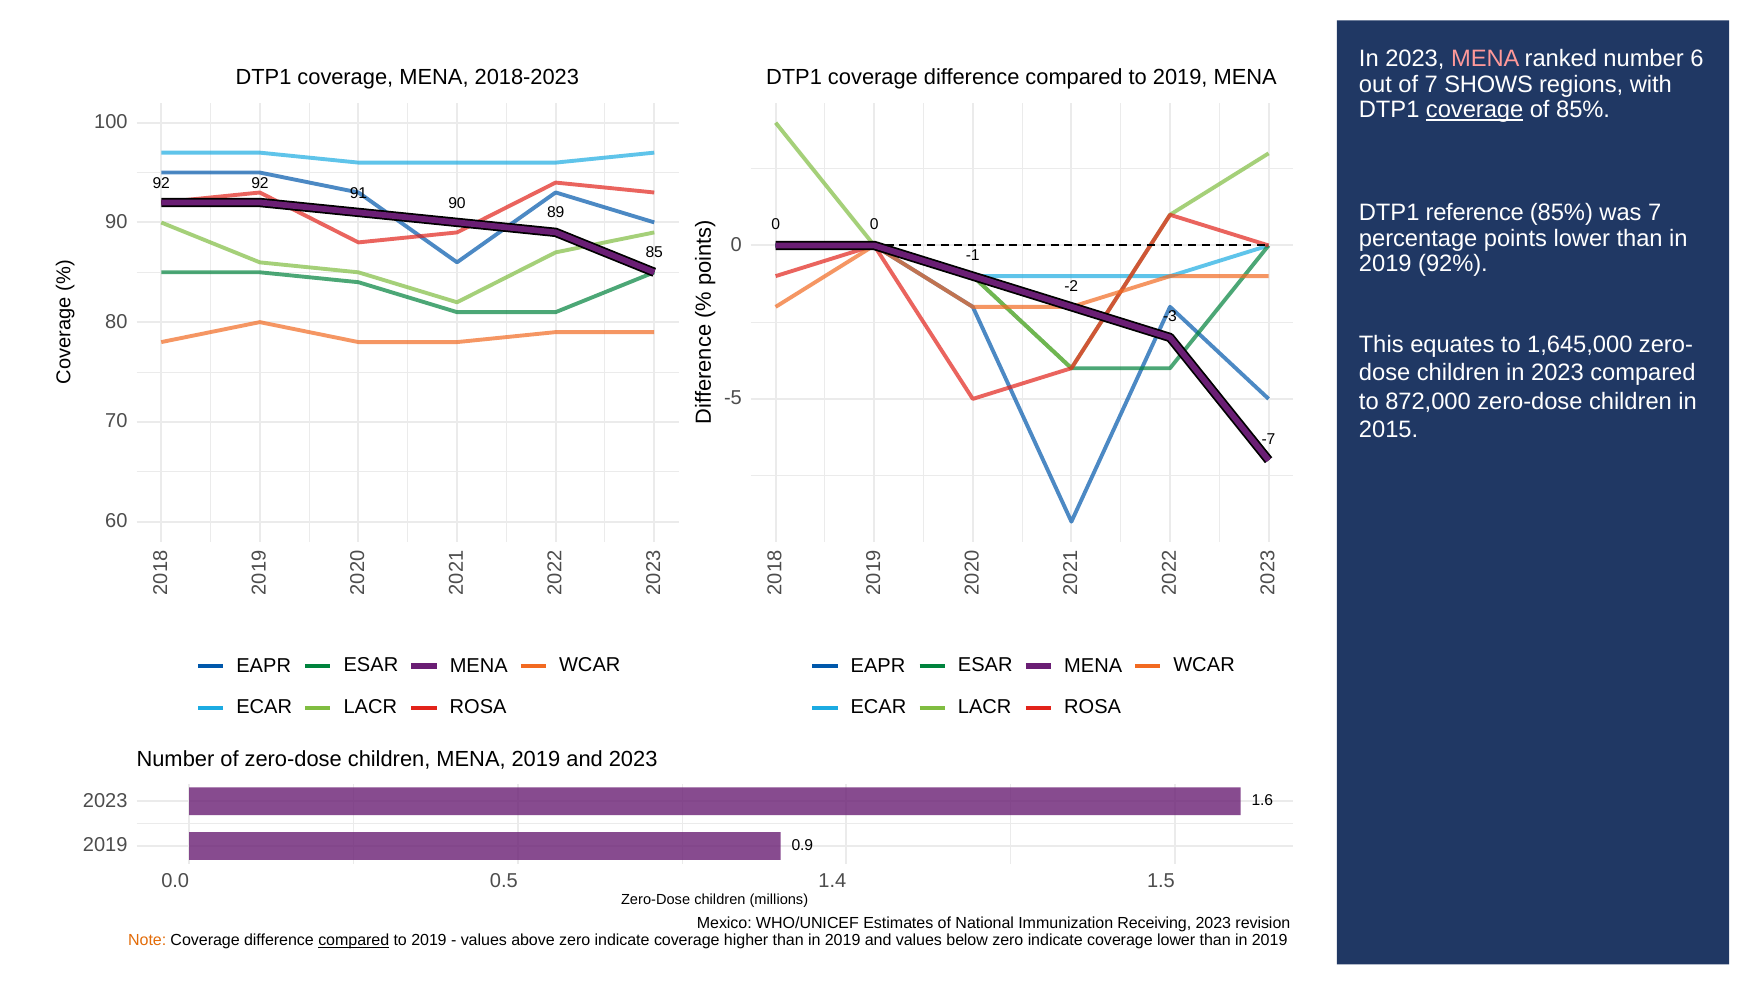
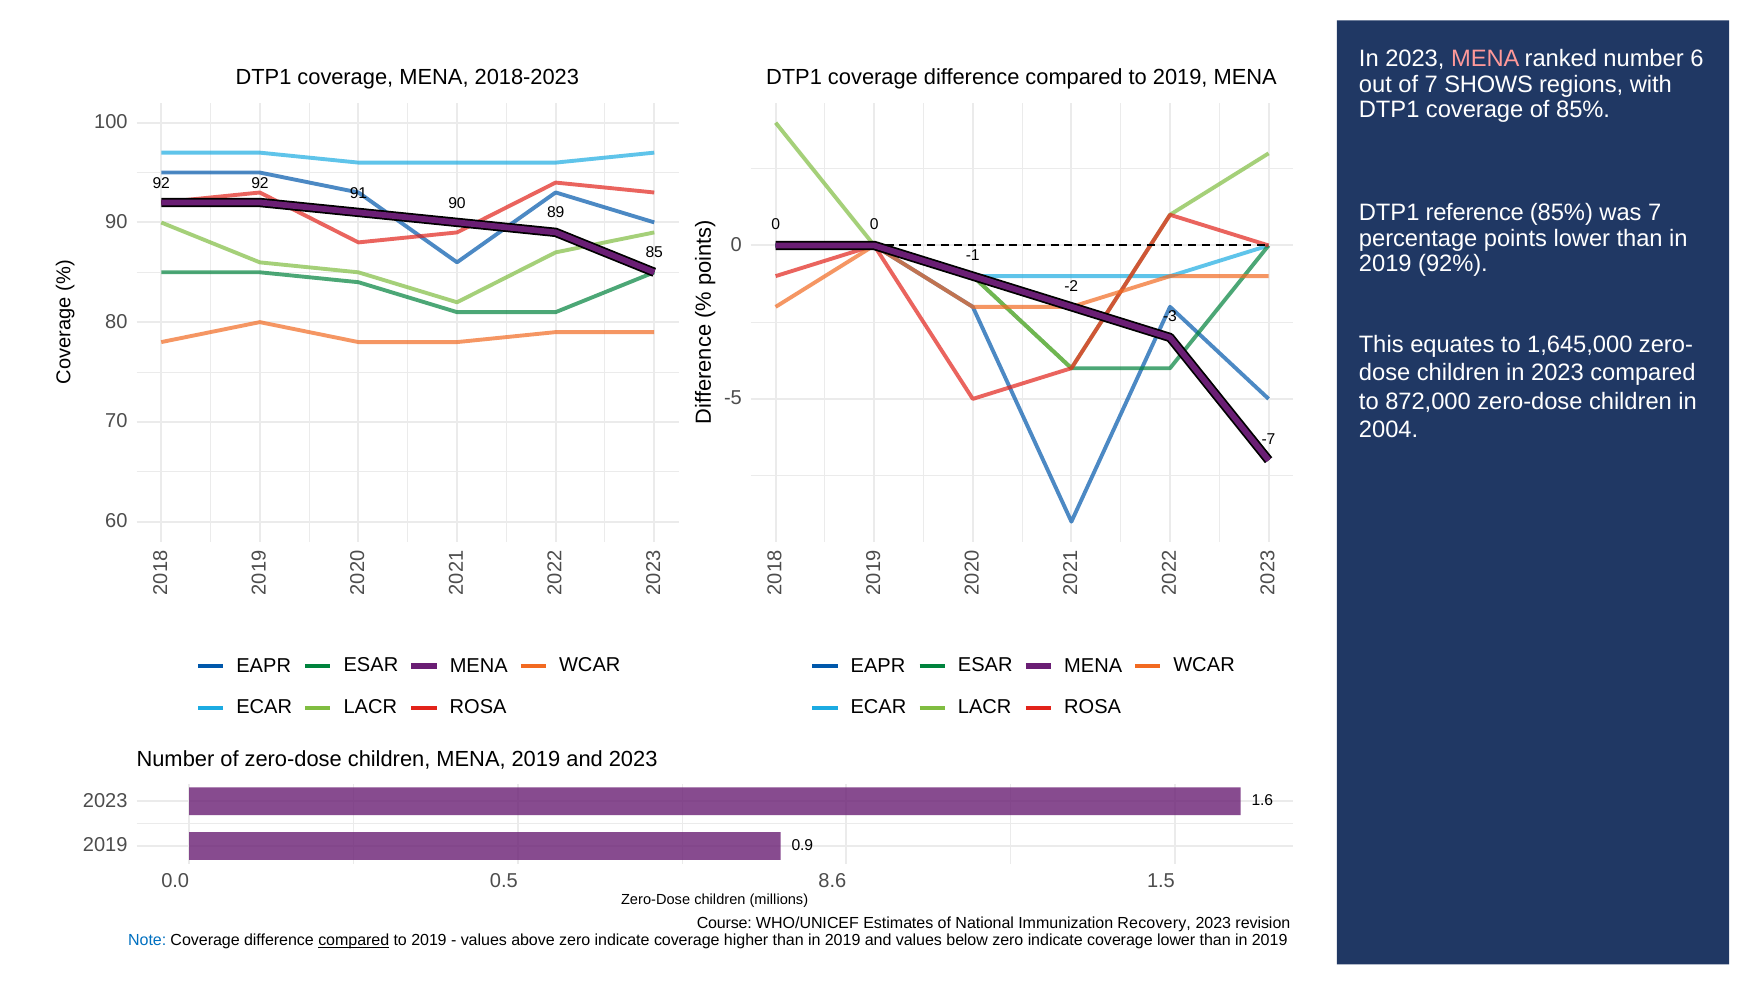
coverage underline: present -> none (1475, 110)
2015: 2015 -> 2004 (1389, 430)
1.4: 1.4 -> 8.6 (832, 881)
Mexico: Mexico -> Course (724, 923)
Receiving: Receiving -> Recovery (1154, 923)
Note colour: orange -> blue (147, 940)
